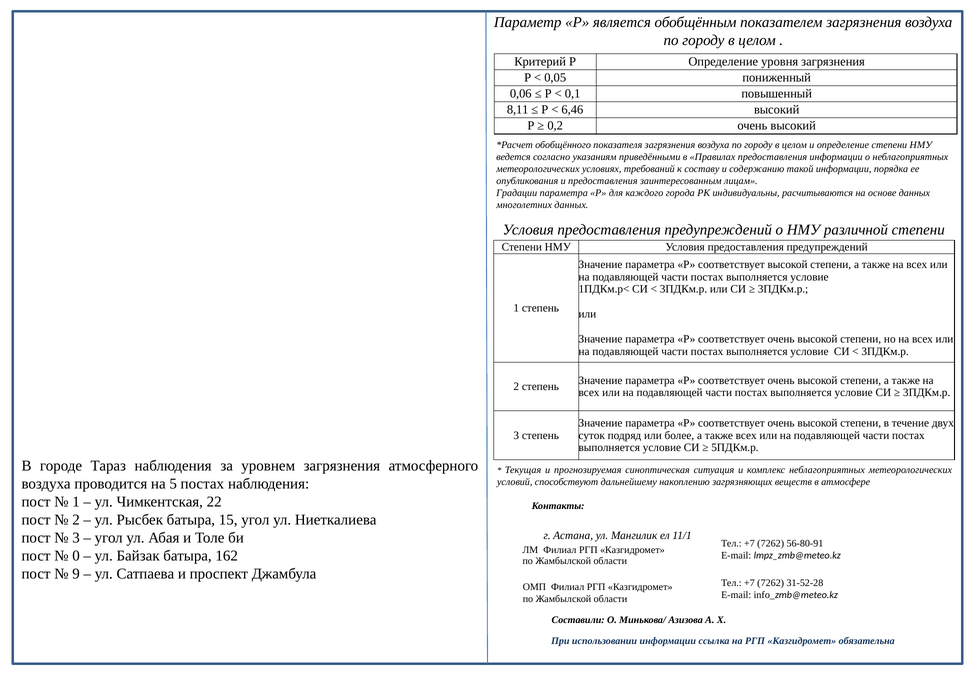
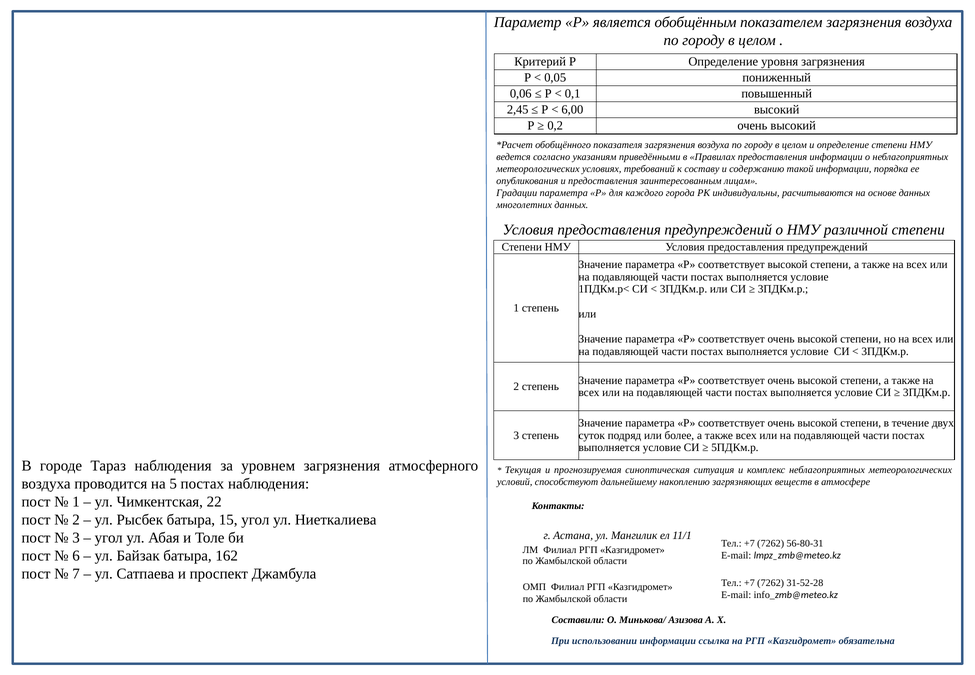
8,11: 8,11 -> 2,45 (518, 110)
6,46: 6,46 -> 6,00 (572, 110)
56-80-91: 56-80-91 -> 56-80-31 (805, 544)
0: 0 -> 6 (76, 556)
9: 9 -> 7 (76, 574)
